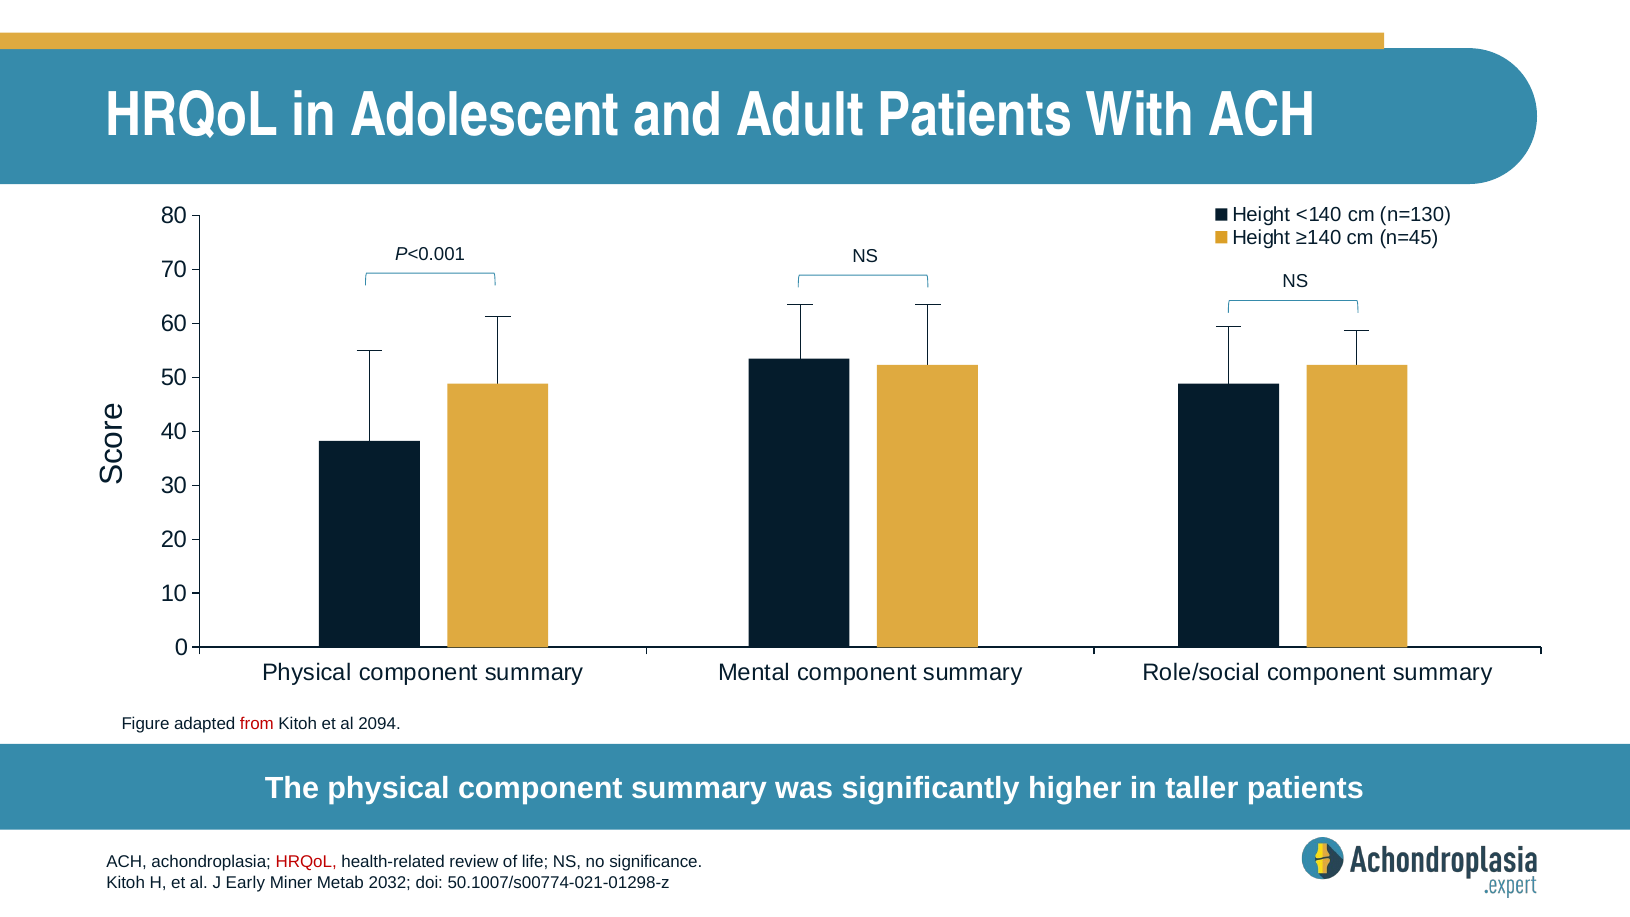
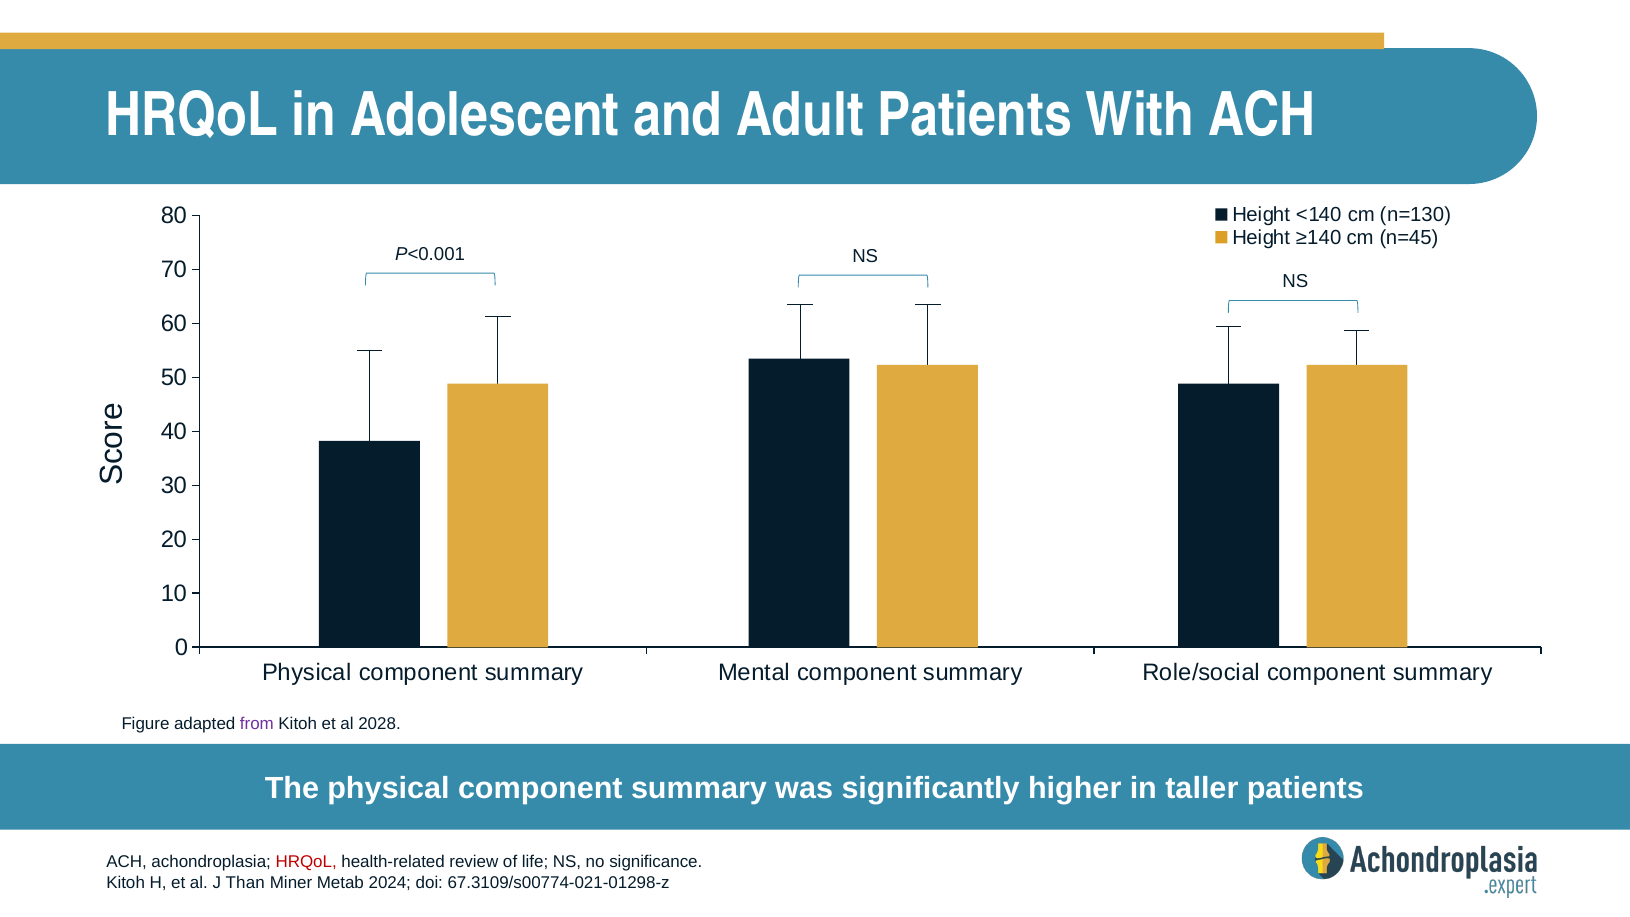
from colour: red -> purple (257, 724)
2094: 2094 -> 2028 (380, 724)
Early: Early -> Than (245, 882)
2032: 2032 -> 2024 (390, 882)
50.1007/s00774-021-01298-z: 50.1007/s00774-021-01298-z -> 67.3109/s00774-021-01298-z (559, 882)
